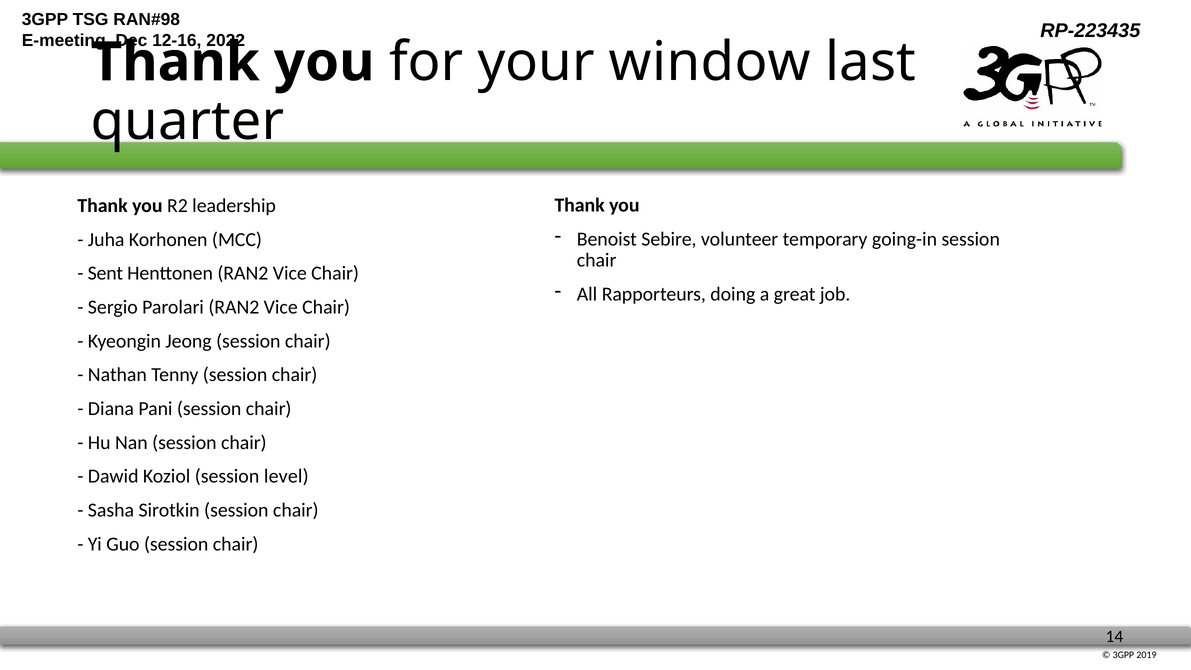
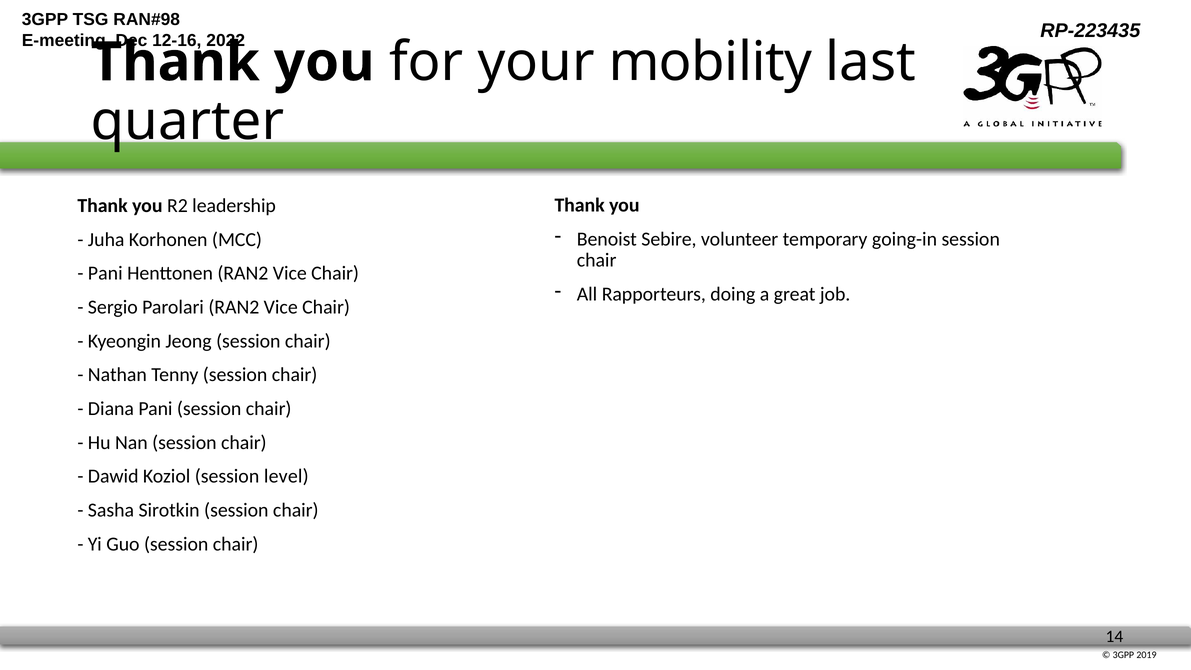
window: window -> mobility (710, 62)
Sent: Sent -> Pani (105, 273)
